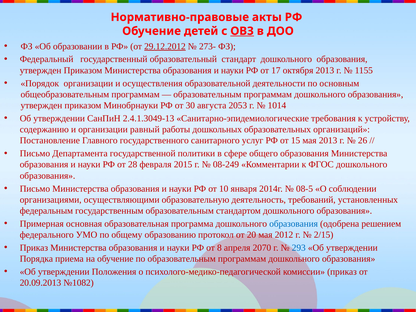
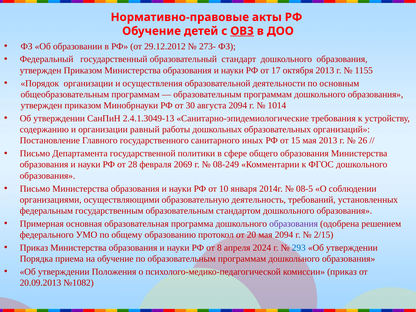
29.12.2012 underline: present -> none (165, 46)
августа 2053: 2053 -> 2094 (238, 105)
услуг: услуг -> иных (253, 141)
2015: 2015 -> 2069 (183, 165)
образования colour: blue -> purple (294, 224)
мая 2012: 2012 -> 2094 (284, 235)
2070: 2070 -> 2024 (262, 248)
